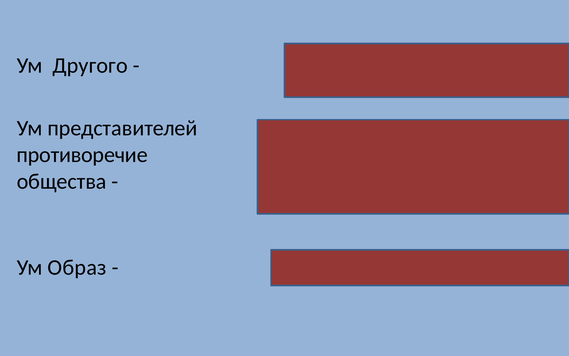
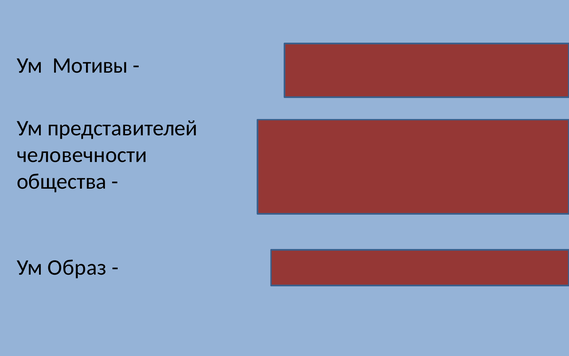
Другого: Другого -> Мотивы (90, 65)
противоречие: противоречие -> человечности (82, 155)
